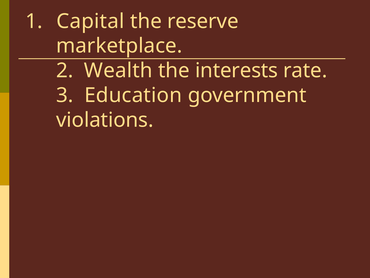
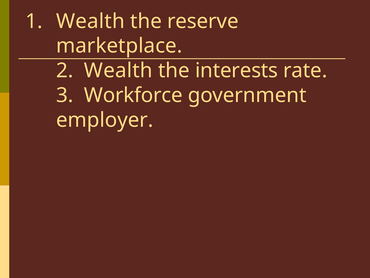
Capital: Capital -> Wealth (90, 21)
Education: Education -> Workforce (133, 95)
violations: violations -> employer (105, 120)
